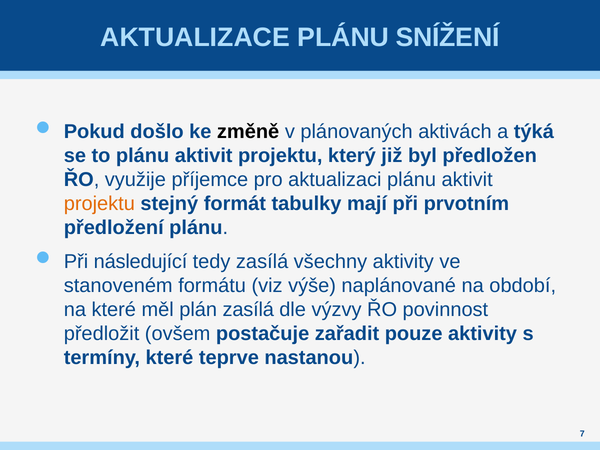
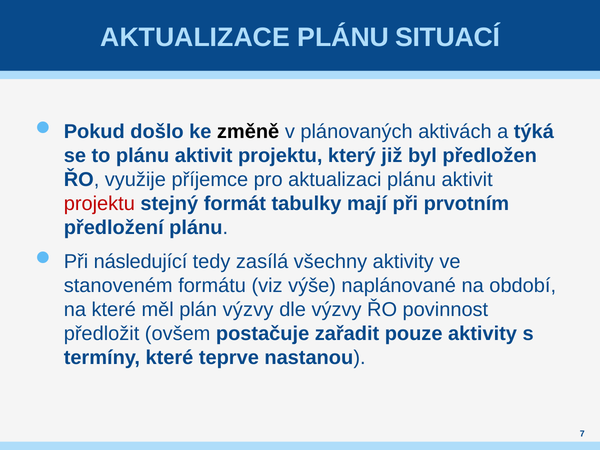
SNÍŽENÍ: SNÍŽENÍ -> SITUACÍ (448, 37)
projektu colour: orange -> red (99, 204)
plán zasílá: zasílá -> výzvy (248, 310)
